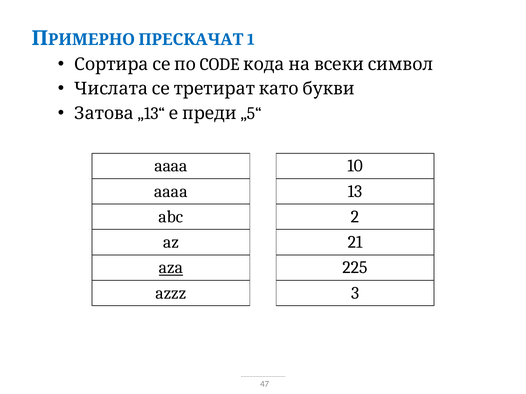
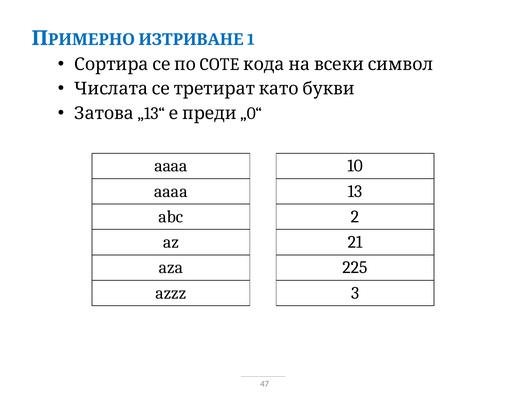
ПРЕСКАЧАТ: ПРЕСКАЧАТ -> ИЗТРИВАНЕ (191, 40)
CODE: CODE -> COTE (220, 64)
„5“: „5“ -> „0“ (251, 113)
aza underline: present -> none (171, 268)
